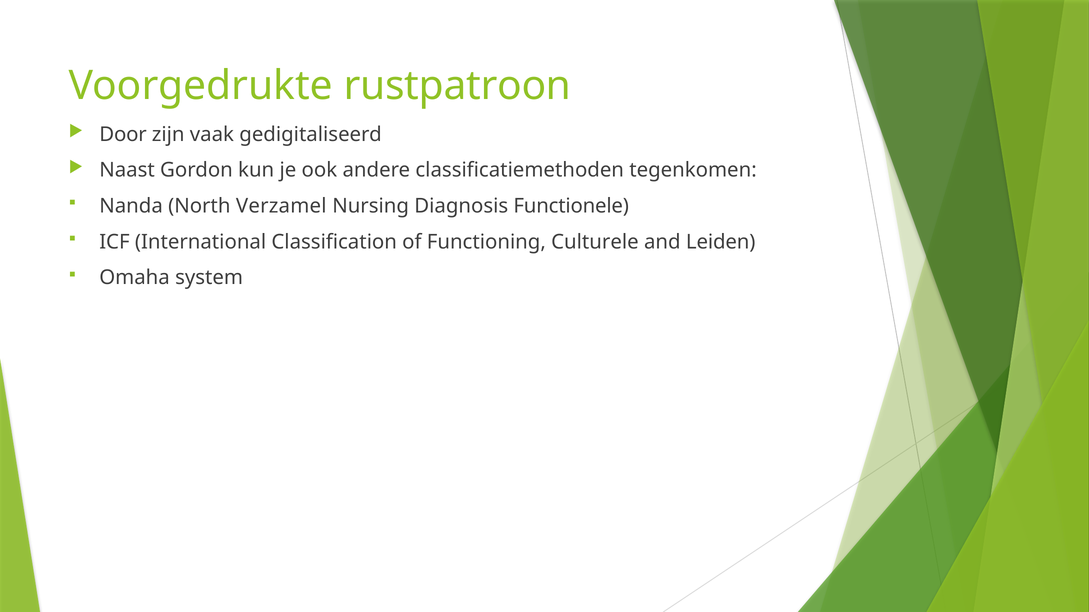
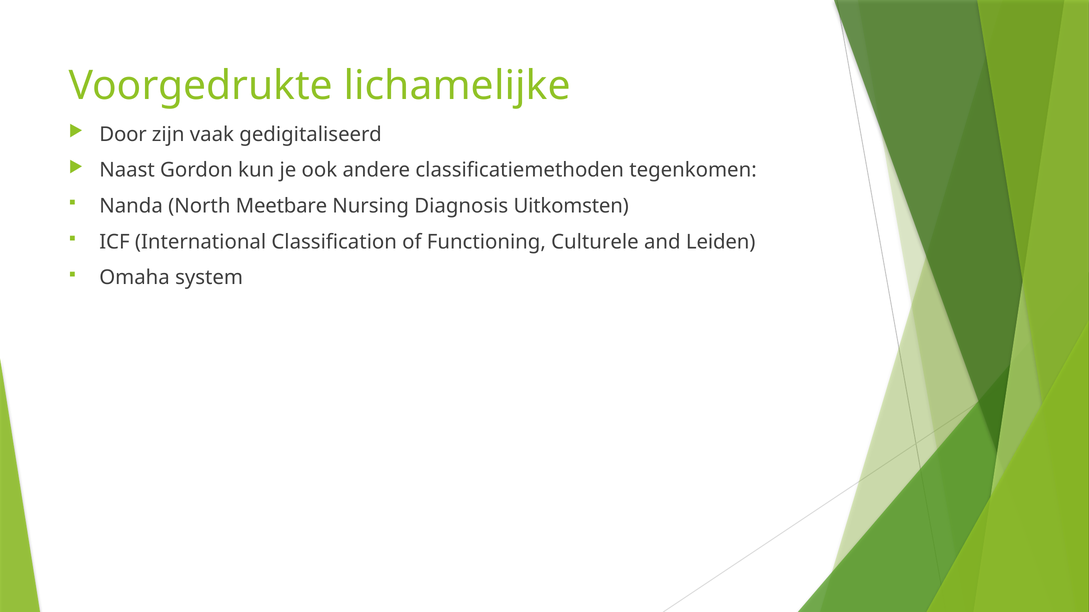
rustpatroon: rustpatroon -> lichamelijke (457, 86)
Verzamel: Verzamel -> Meetbare (281, 206)
Functionele: Functionele -> Uitkomsten (571, 206)
